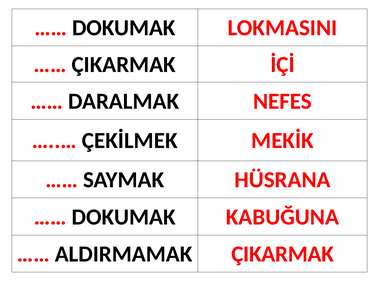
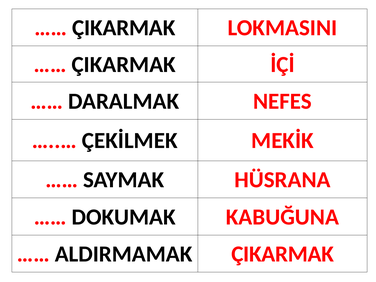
DOKUMAK: DOKUMAK -> ÇIKARMAK (124, 28)
